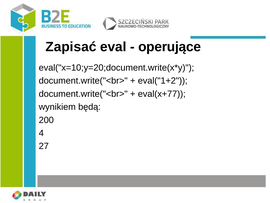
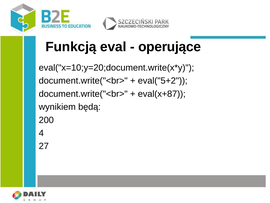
Zapisać: Zapisać -> Funkcją (71, 47)
eval("1+2: eval("1+2 -> eval("5+2 (163, 81)
eval(x+77: eval(x+77 -> eval(x+87 (162, 94)
